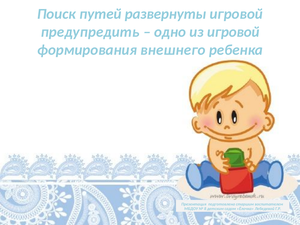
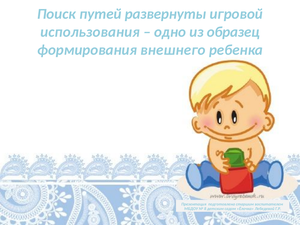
предупредить: предупредить -> использования (90, 32)
из игровой: игровой -> образец (233, 32)
